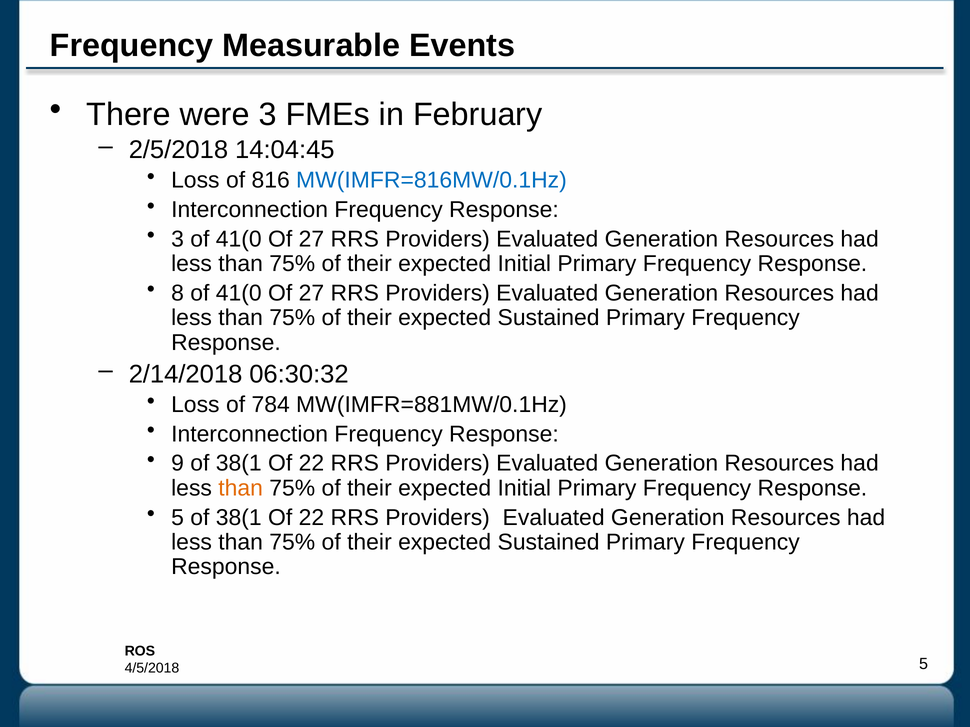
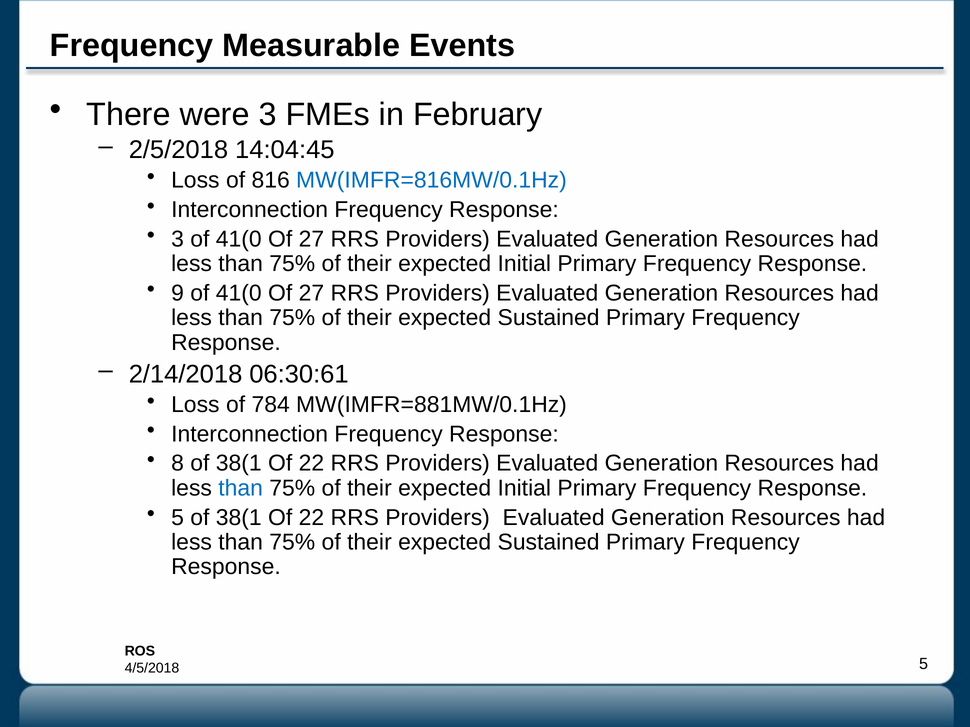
8: 8 -> 9 (178, 293)
06:30:32: 06:30:32 -> 06:30:61 (299, 375)
9: 9 -> 8 (178, 464)
than colour: orange -> blue (241, 488)
